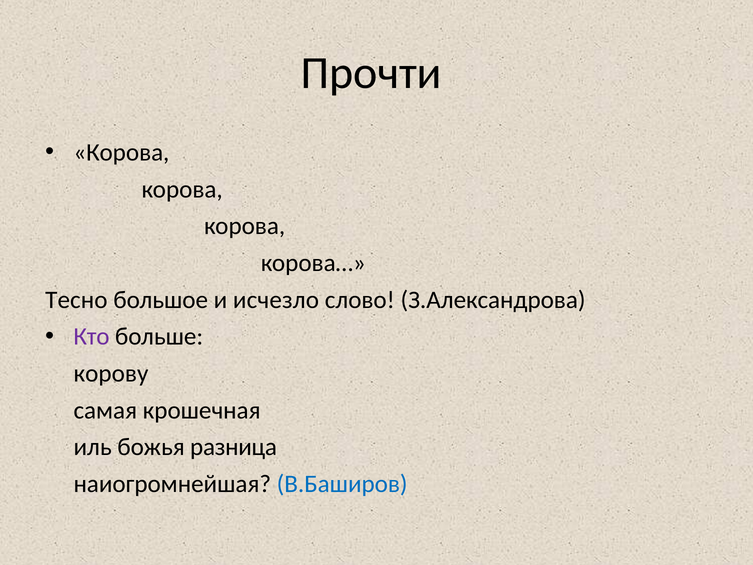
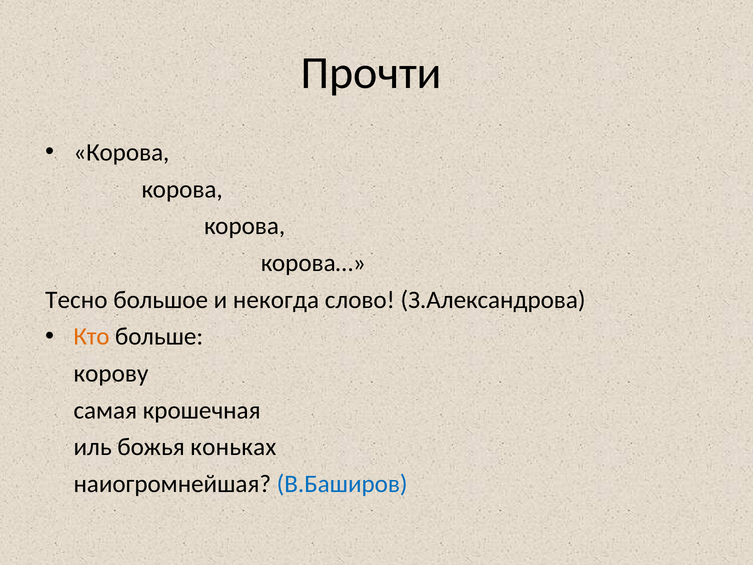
исчезло: исчезло -> некогда (276, 300)
Кто colour: purple -> orange (91, 336)
разница: разница -> коньках (233, 447)
